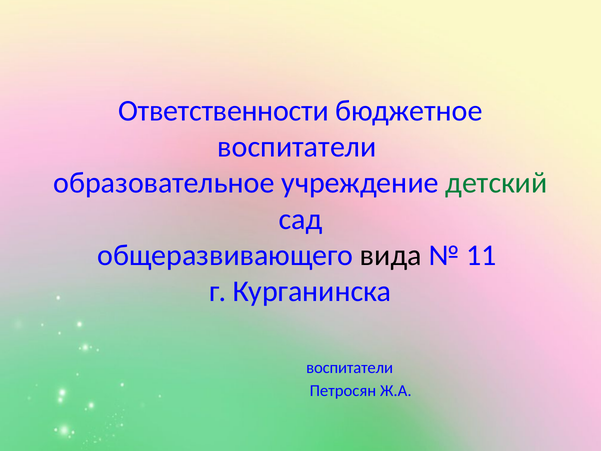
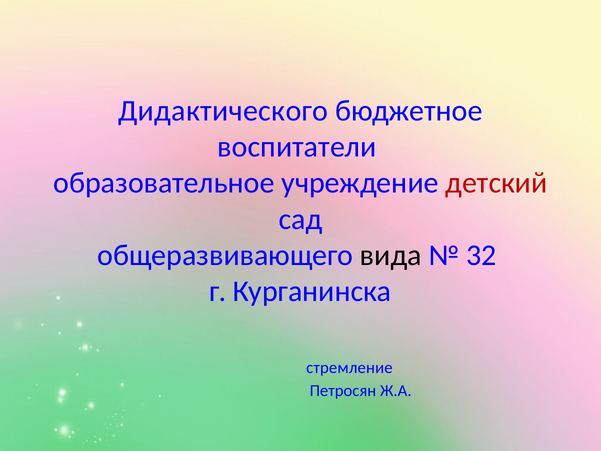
Ответственности: Ответственности -> Дидактического (223, 111)
детский colour: green -> red (496, 183)
11: 11 -> 32 (481, 255)
воспитатели: воспитатели -> стремление (349, 368)
